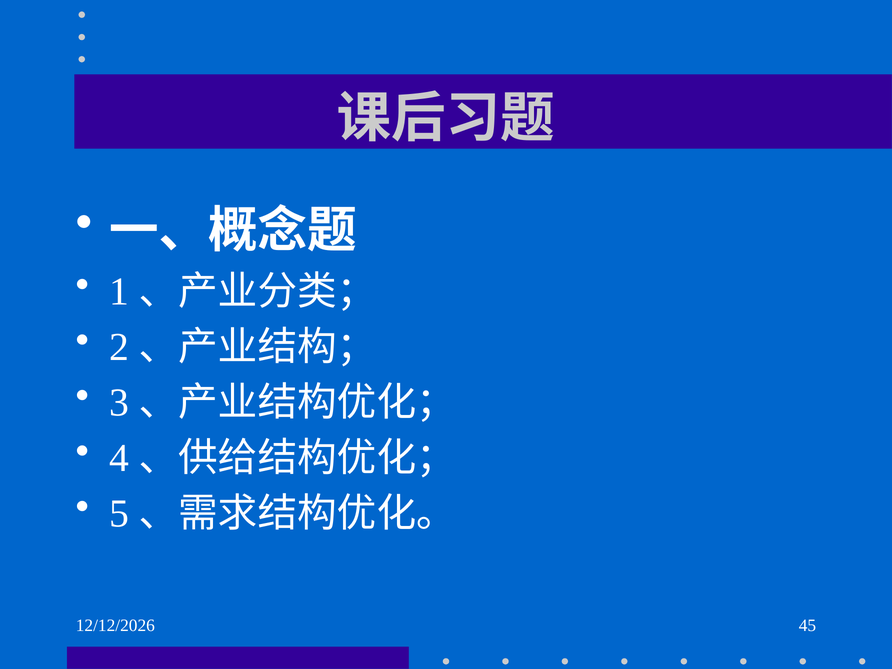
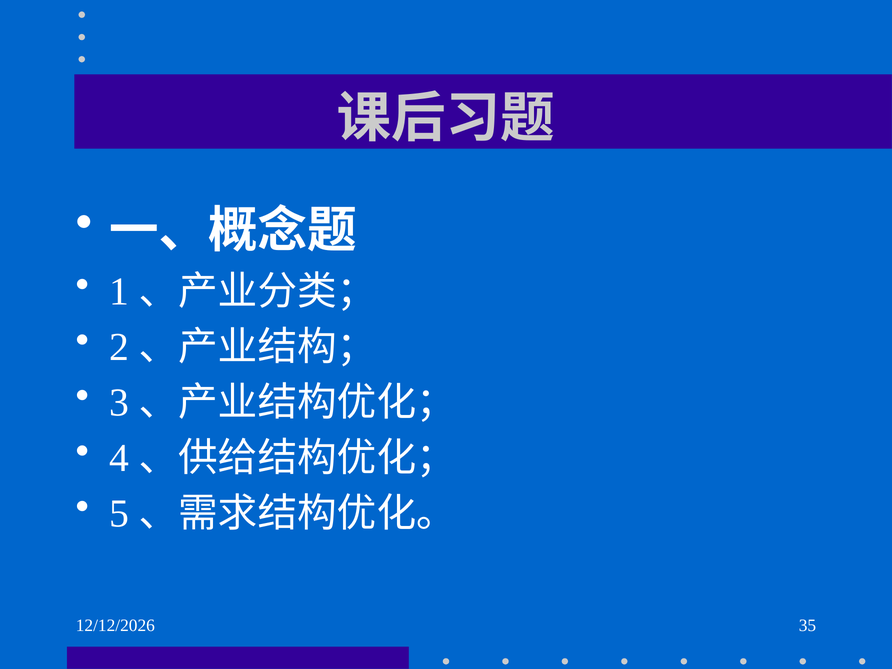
45: 45 -> 35 (807, 626)
